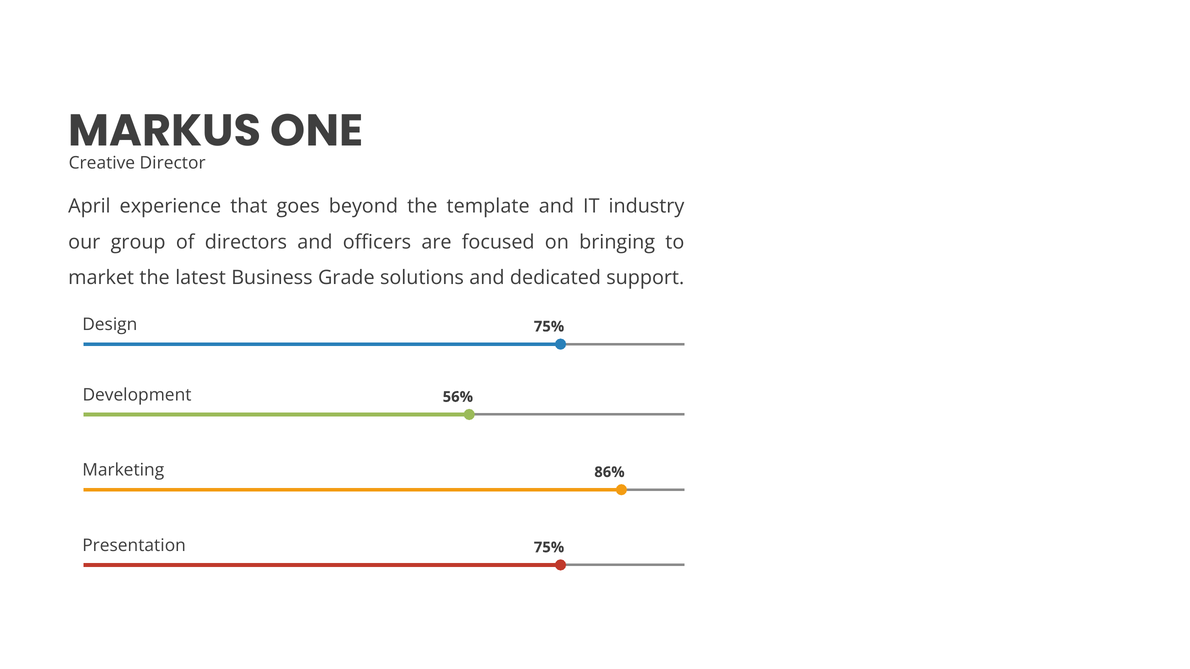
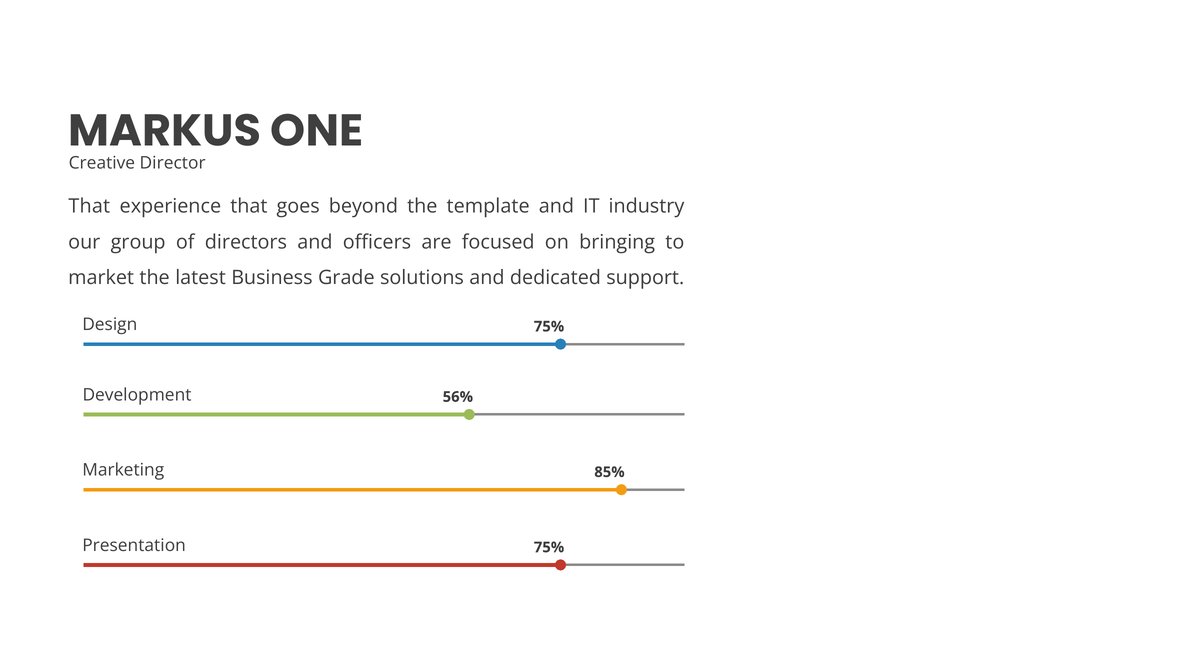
April: April -> That (89, 207)
86%: 86% -> 85% (609, 472)
